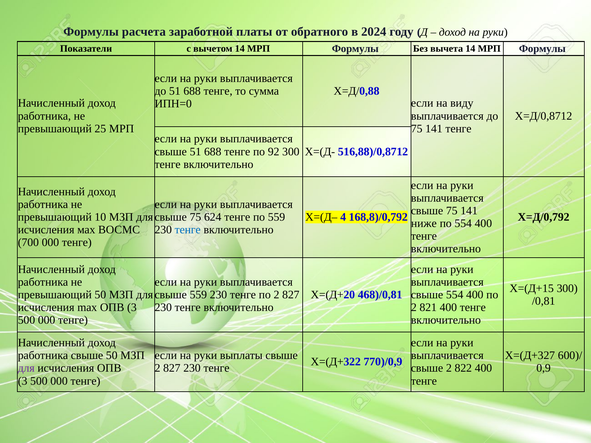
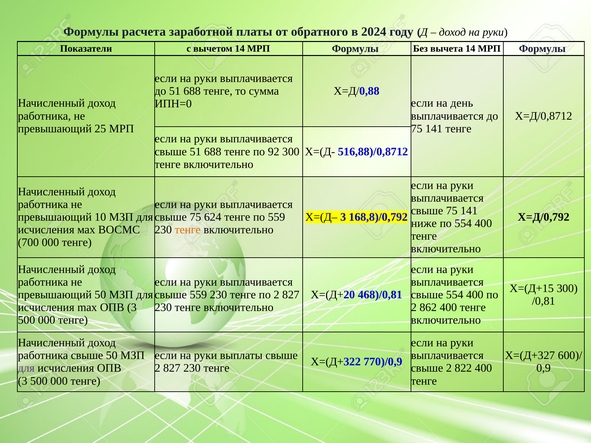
виду: виду -> день (462, 103)
Х=(Д– 4: 4 -> 3 (343, 217)
тенге colour: blue -> orange (188, 230)
821: 821 -> 862 (428, 308)
